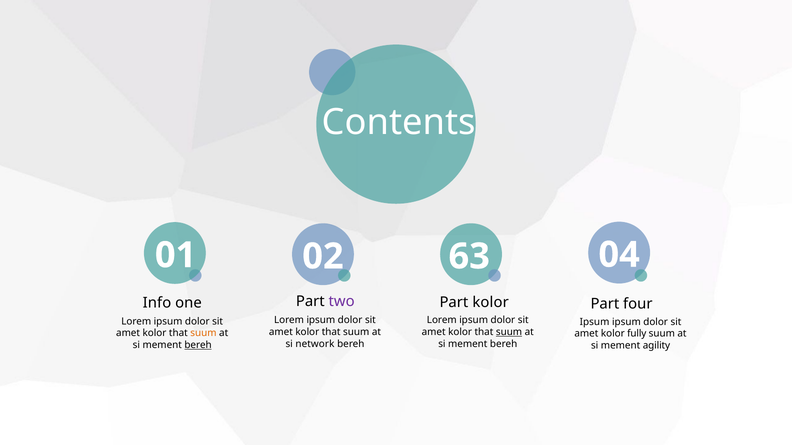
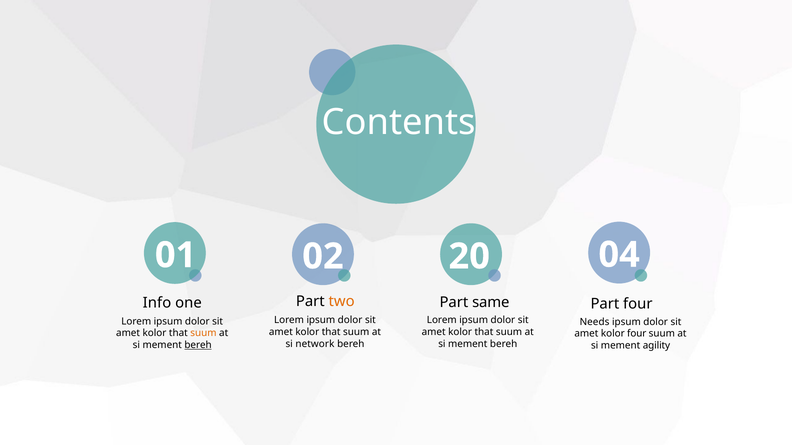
63: 63 -> 20 (469, 257)
two colour: purple -> orange (342, 302)
Part kolor: kolor -> same (491, 303)
Ipsum: Ipsum -> Needs (595, 322)
suum underline: present -> none (509, 332)
kolor fully: fully -> four (637, 334)
